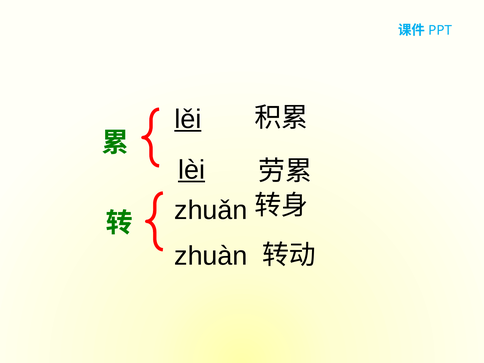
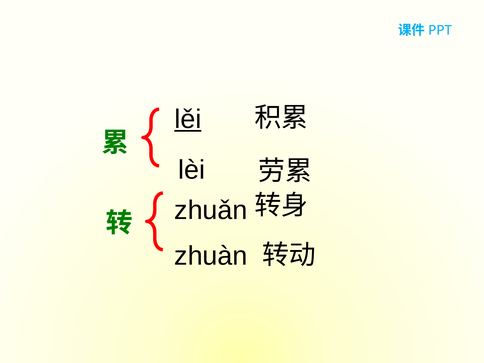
lèi underline: present -> none (192, 170)
